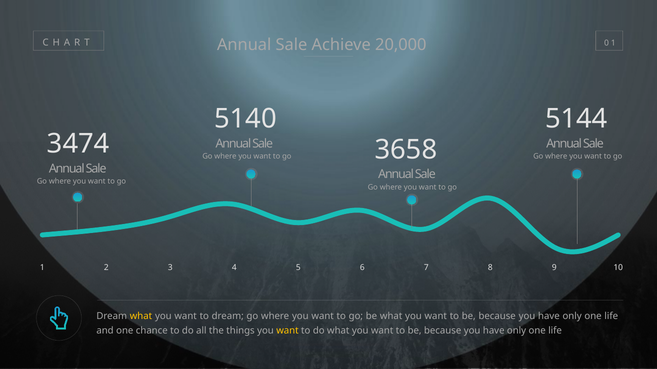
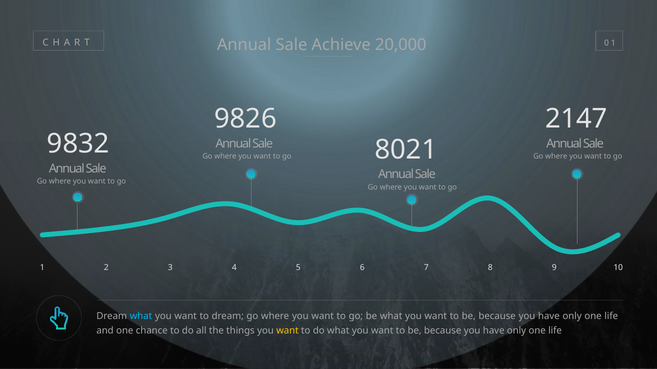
5140: 5140 -> 9826 (246, 119)
5144: 5144 -> 2147 (576, 119)
3474: 3474 -> 9832 (78, 144)
3658: 3658 -> 8021 (406, 150)
what colour: yellow -> light blue (141, 317)
